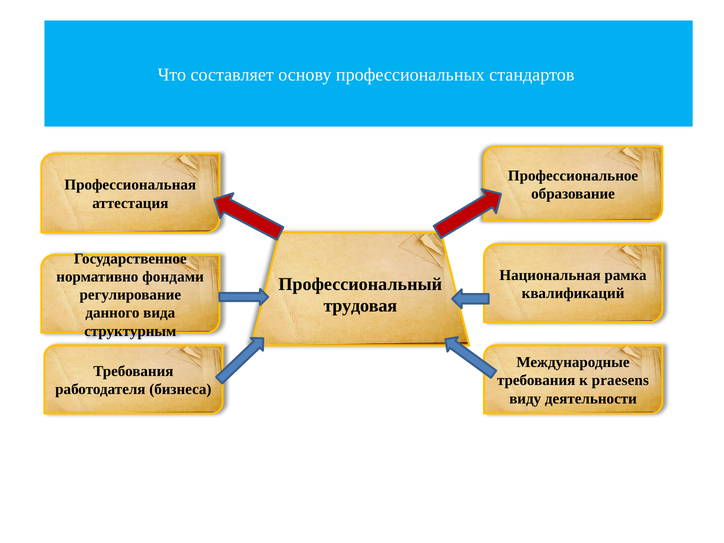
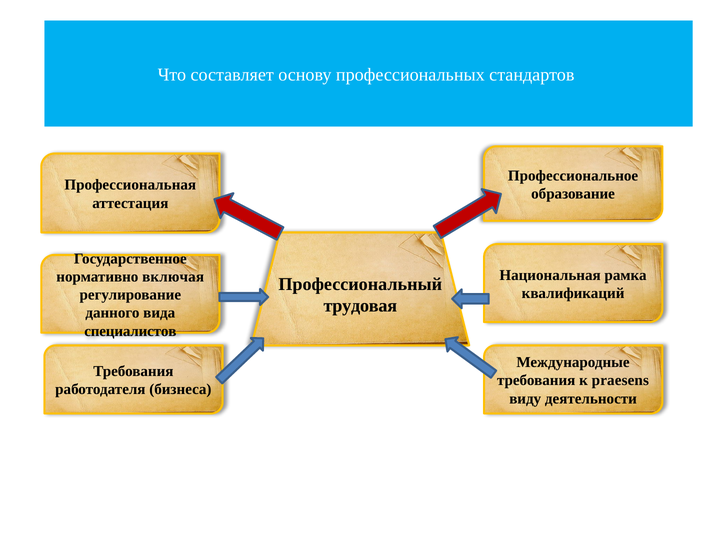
фондами: фондами -> включая (173, 277)
структурным: структурным -> специалистов (130, 331)
